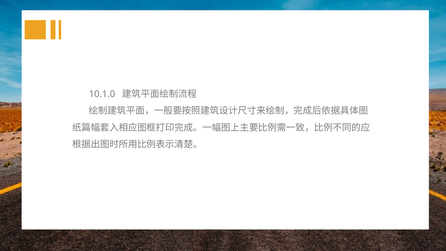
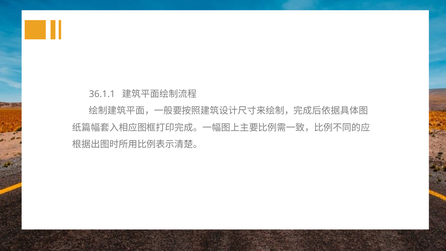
10.1.0: 10.1.0 -> 36.1.1 (102, 94)
